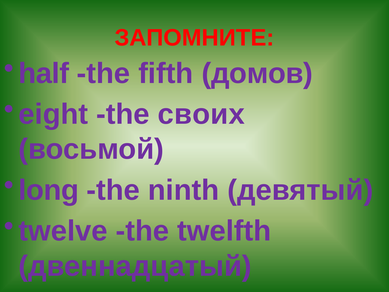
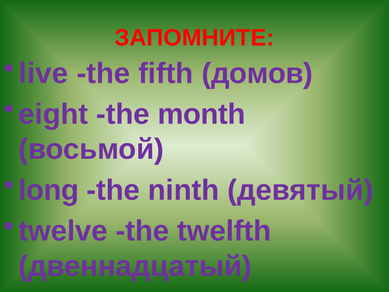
half: half -> live (43, 73)
своих: своих -> month (201, 114)
